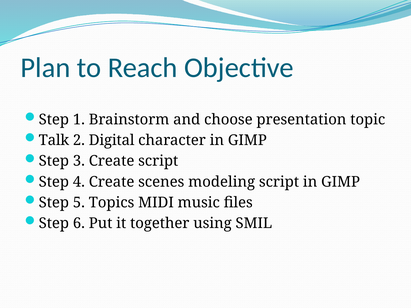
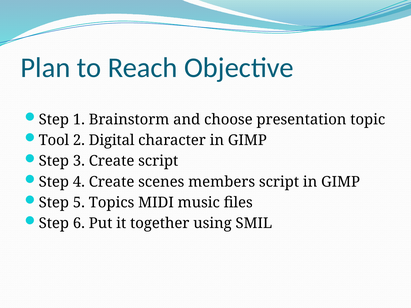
Talk: Talk -> Tool (54, 140)
modeling: modeling -> members (222, 182)
